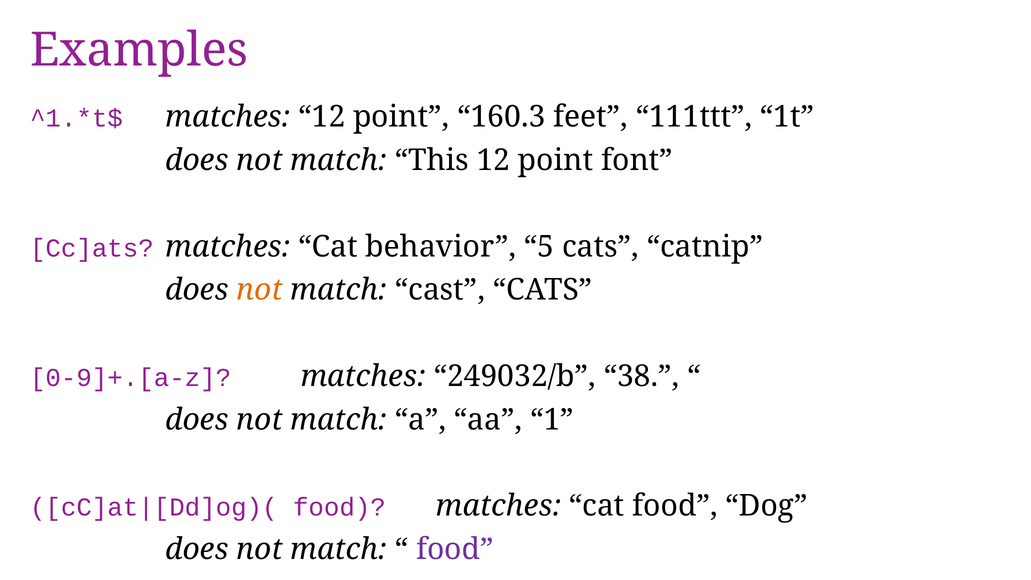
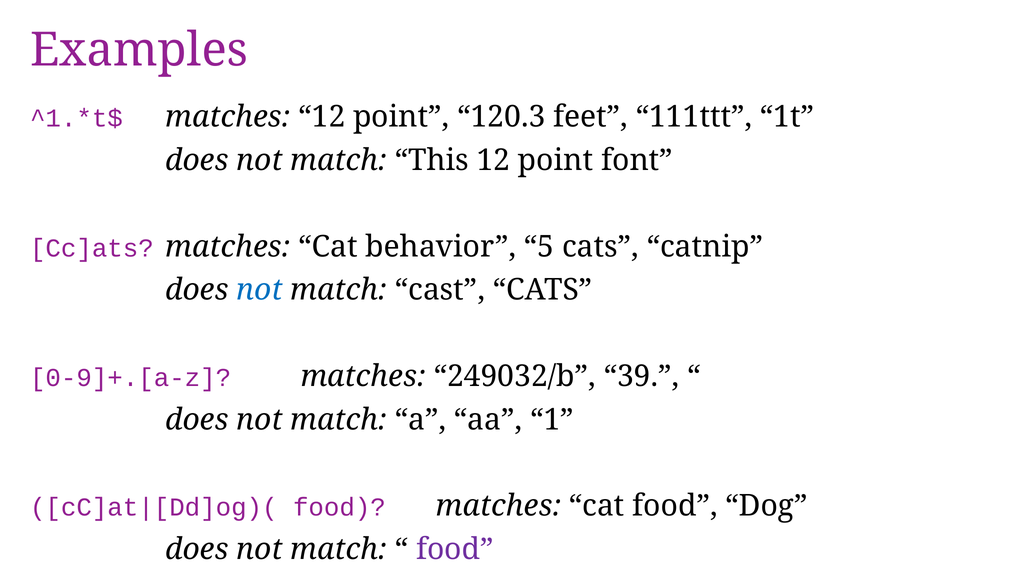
160.3: 160.3 -> 120.3 (501, 117)
not colour: orange -> blue (260, 290)
38: 38 -> 39 (641, 376)
